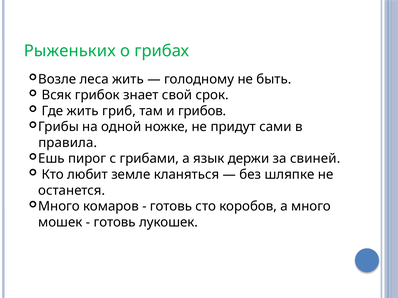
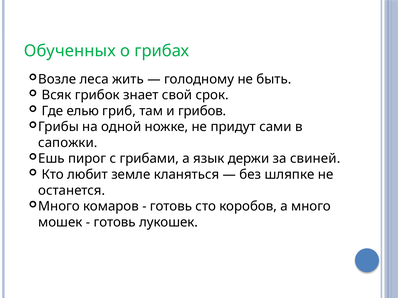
Рыженьких: Рыженьких -> Обученных (70, 51)
Где жить: жить -> елью (83, 111)
правила: правила -> сапожки (68, 143)
